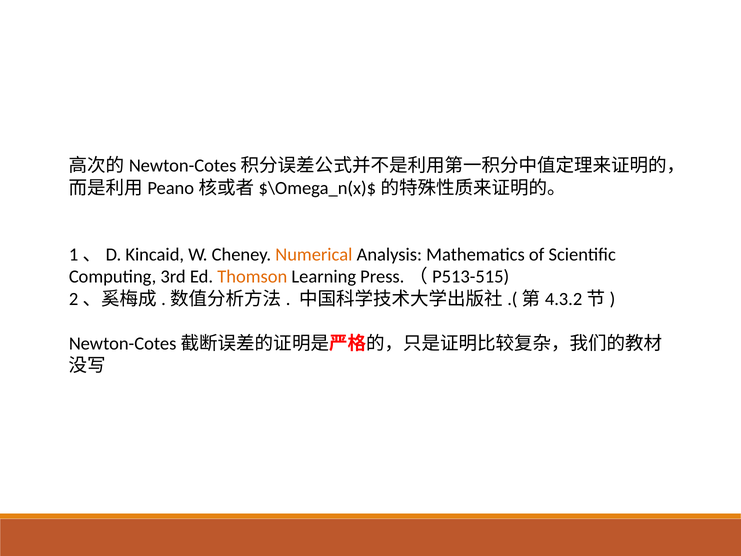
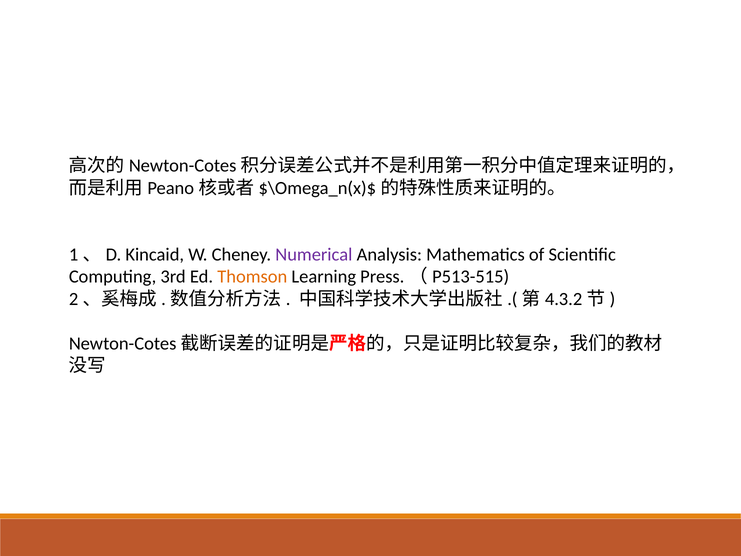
Numerical colour: orange -> purple (314, 255)
